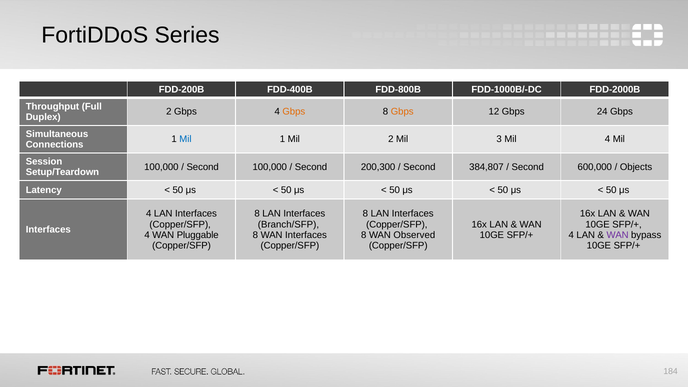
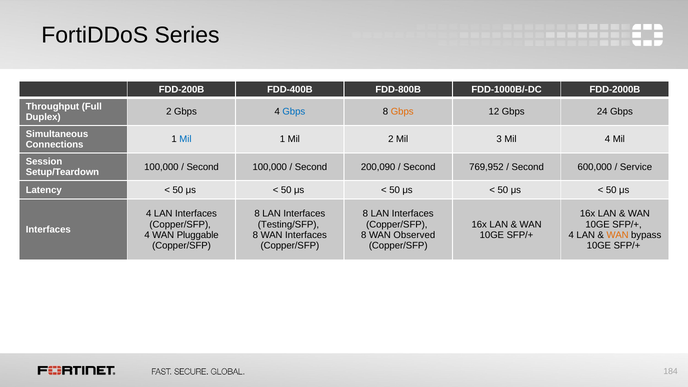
Gbps colour: orange -> blue (294, 112)
200,300: 200,300 -> 200,090 (378, 167)
384,807: 384,807 -> 769,952 (486, 167)
Objects: Objects -> Service (636, 167)
Branch/SFP: Branch/SFP -> Testing/SFP (288, 224)
WAN colour: purple -> orange (618, 235)
